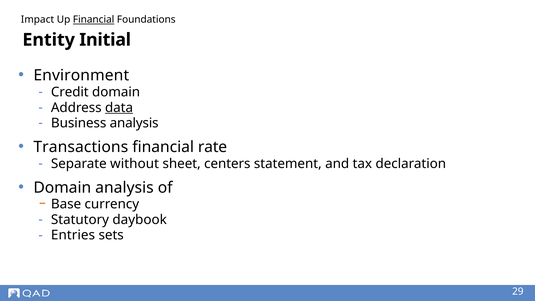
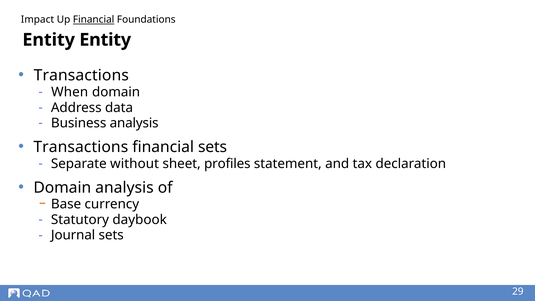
Entity Initial: Initial -> Entity (105, 40)
Environment: Environment -> Transactions (81, 75)
Credit: Credit -> When (70, 92)
data underline: present -> none (119, 108)
financial rate: rate -> sets (213, 147)
centers: centers -> profiles (227, 164)
Entries: Entries -> Journal (73, 235)
